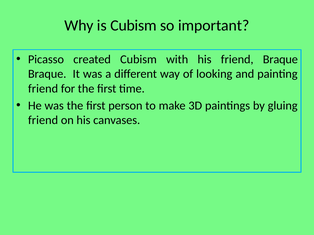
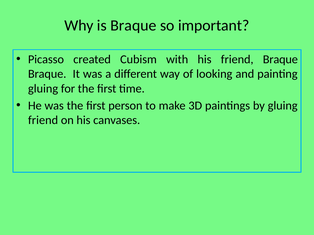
is Cubism: Cubism -> Braque (133, 25)
friend: friend -> gluing (43, 89)
